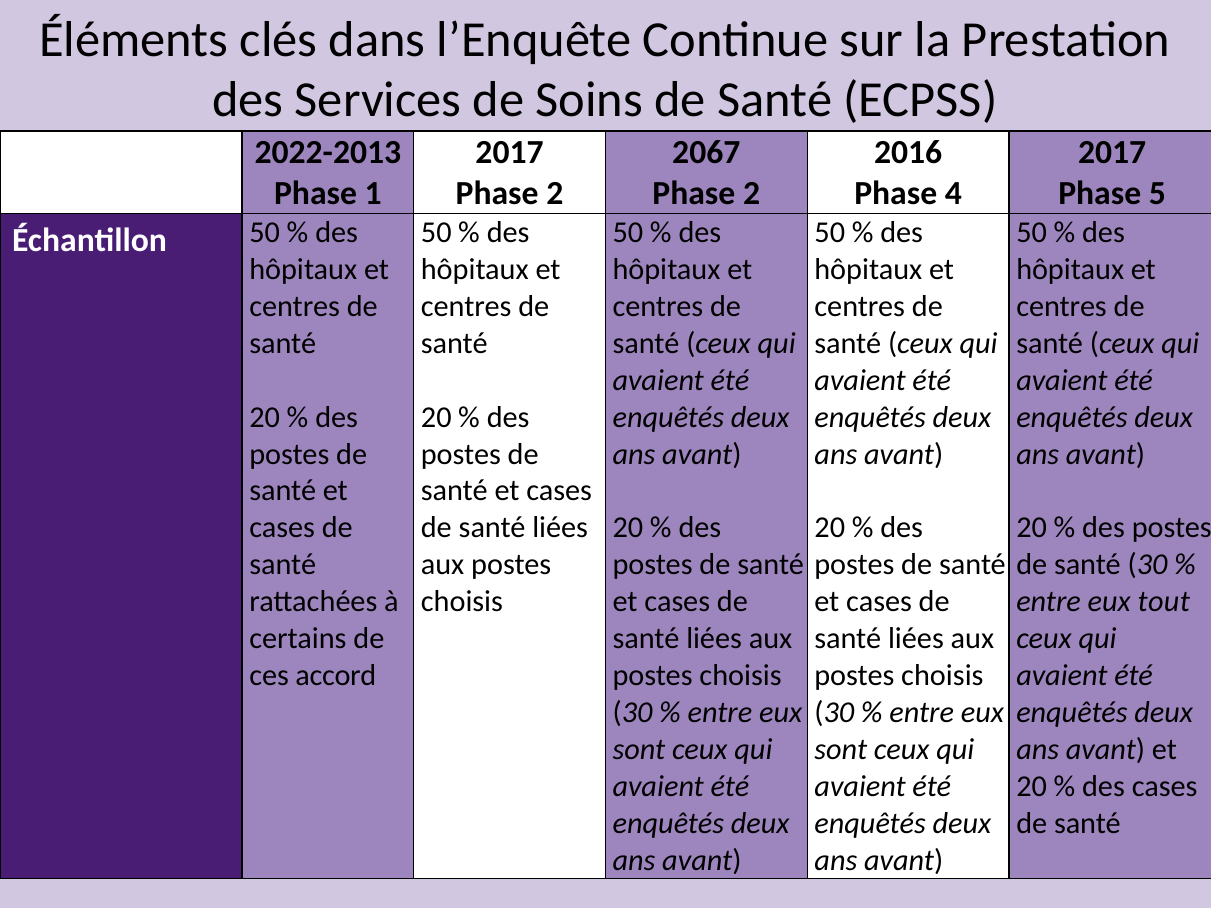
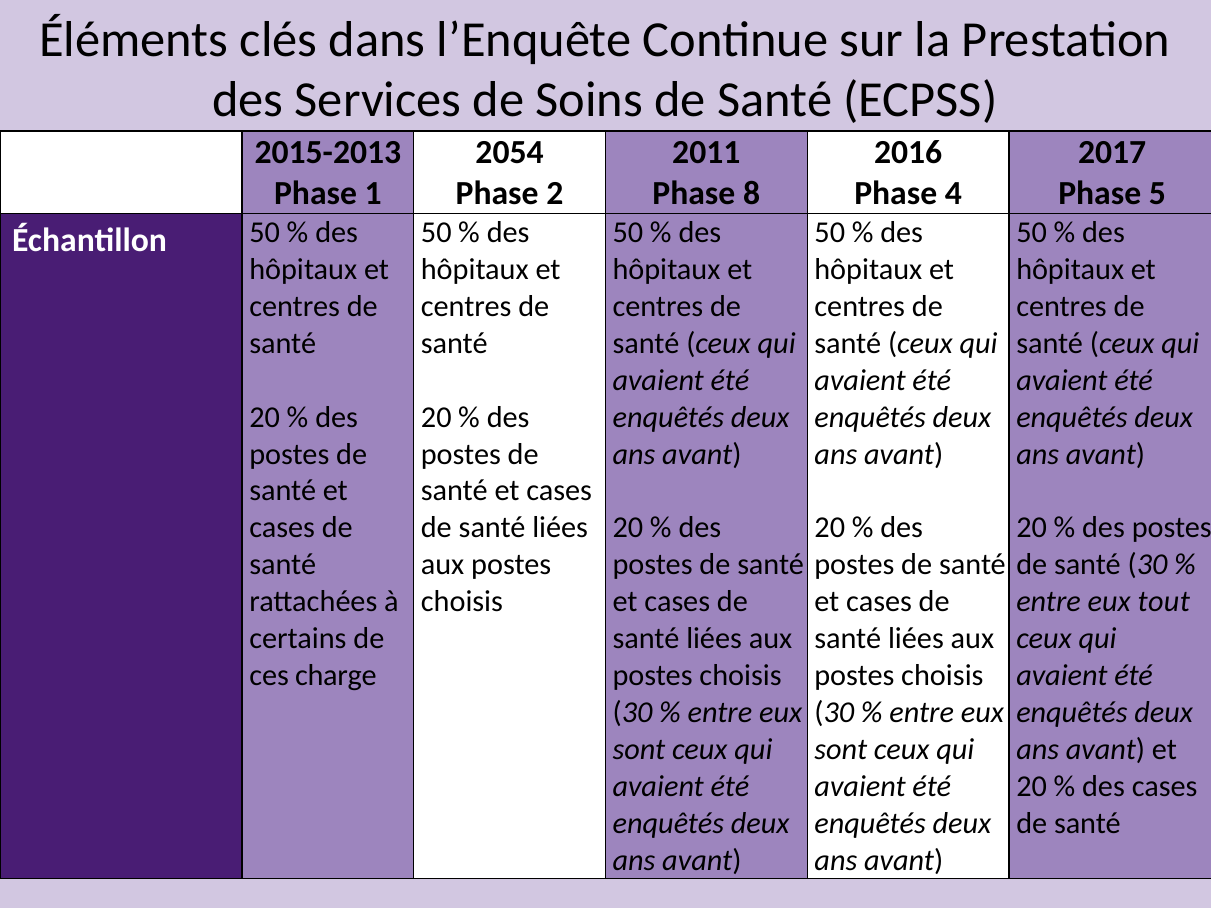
2022-2013: 2022-2013 -> 2015-2013 (328, 152)
2017: 2017 -> 2054 (510, 152)
2067: 2067 -> 2011 (706, 152)
2: 2 -> 8 (752, 193)
accord: accord -> charge (336, 676)
